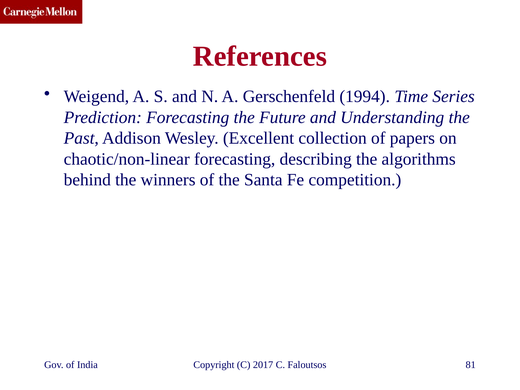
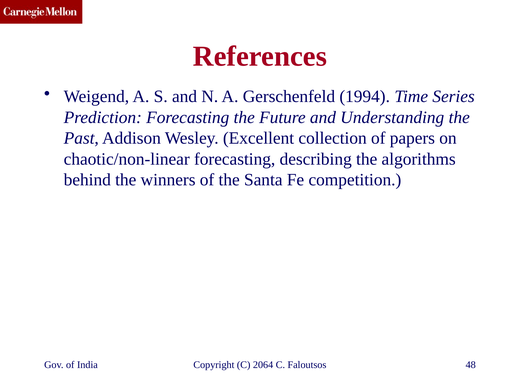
2017: 2017 -> 2064 (263, 365)
81: 81 -> 48 (471, 365)
